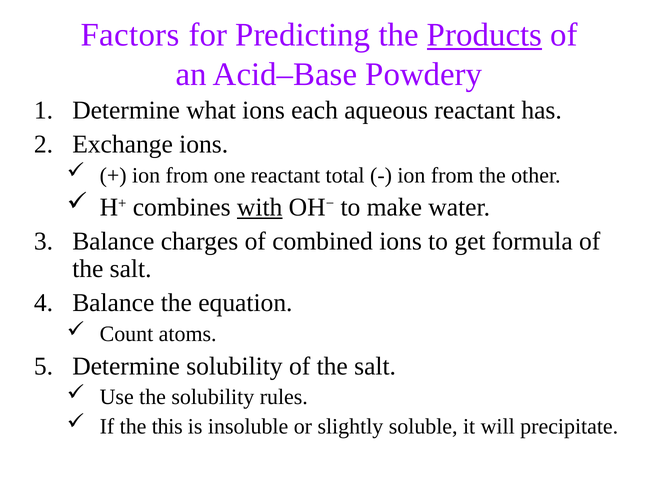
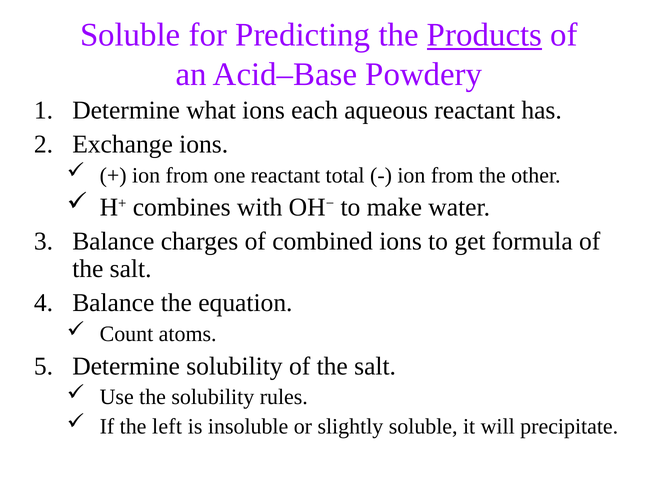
Factors: Factors -> Soluble (130, 35)
with underline: present -> none (260, 207)
this: this -> left (167, 426)
